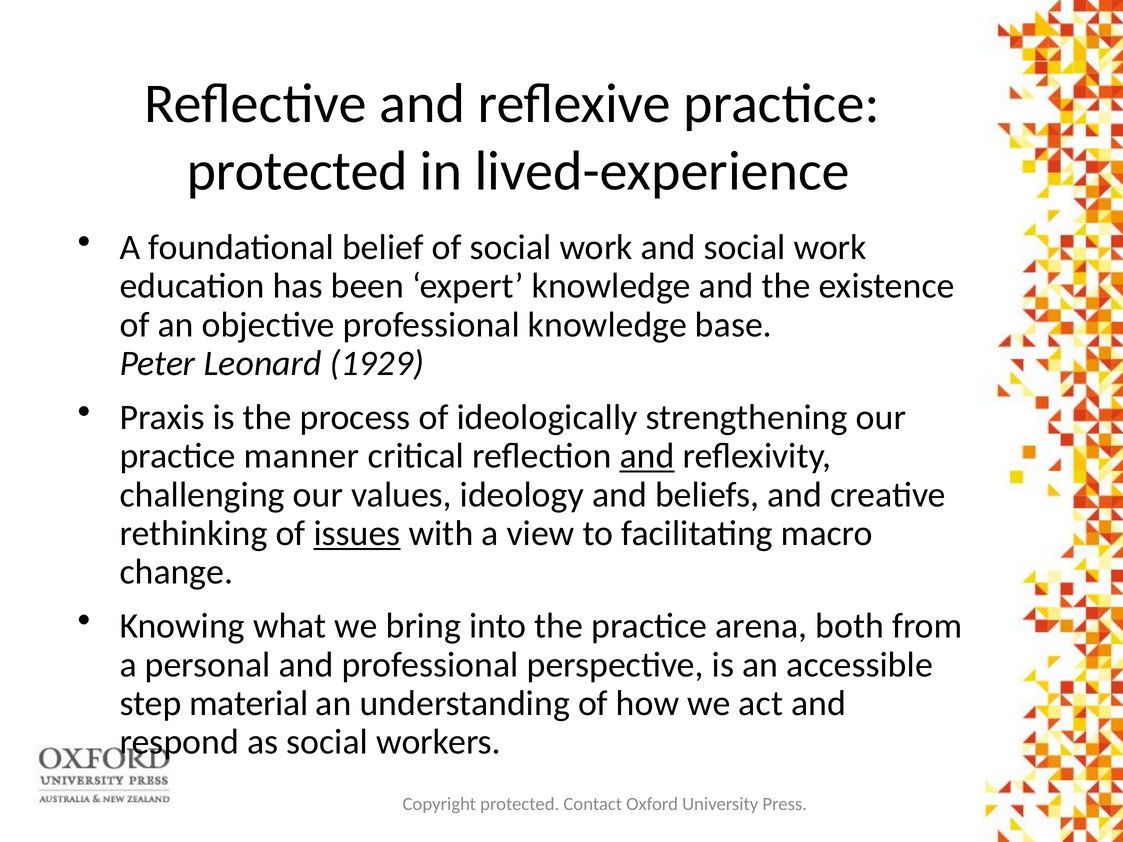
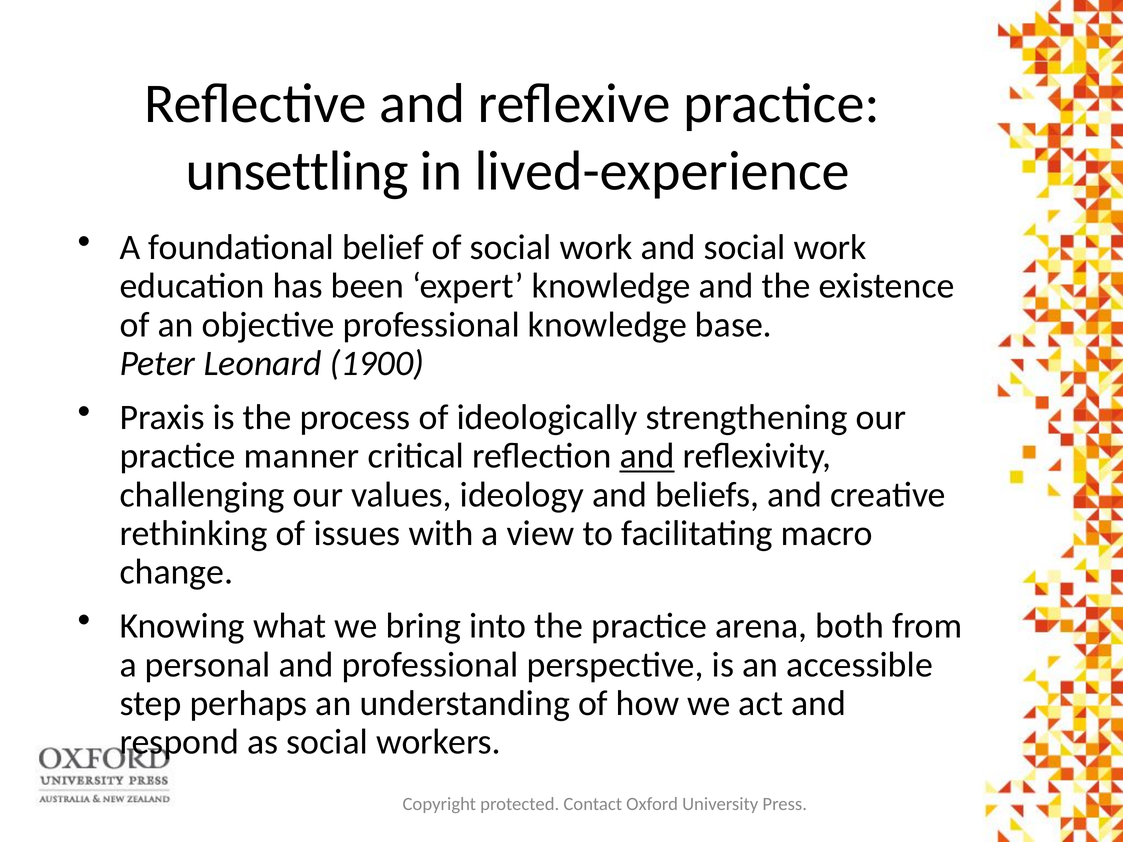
protected: protected -> unsettling (297, 171)
1929: 1929 -> 1900 (377, 364)
issues underline: present -> none (357, 534)
material: material -> perhaps (249, 704)
